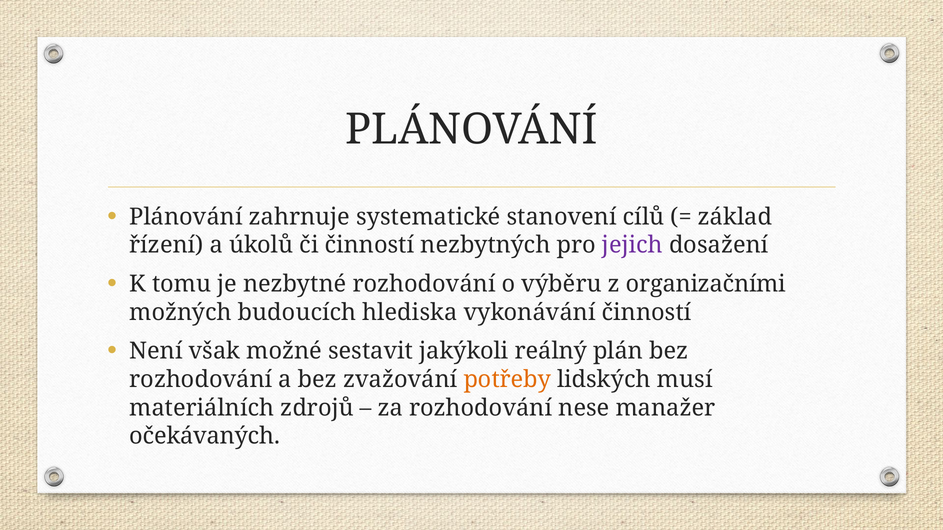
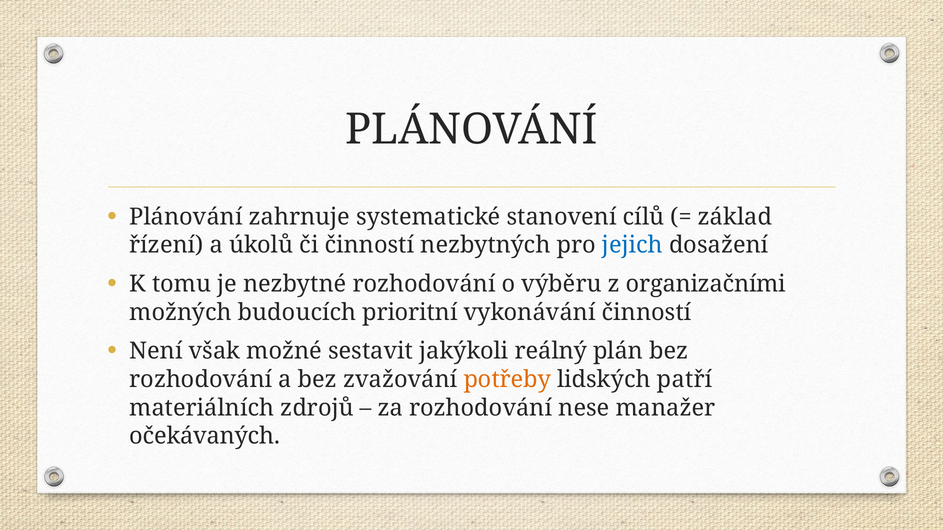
jejich colour: purple -> blue (632, 245)
hlediska: hlediska -> prioritní (410, 313)
musí: musí -> patří (685, 380)
